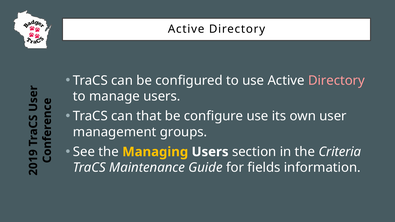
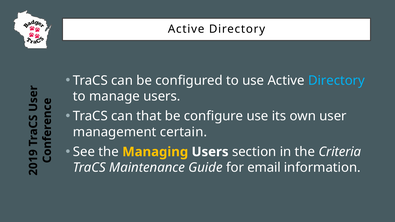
Directory colour: pink -> light blue (336, 80)
groups: groups -> certain (183, 132)
fields: fields -> email (264, 168)
